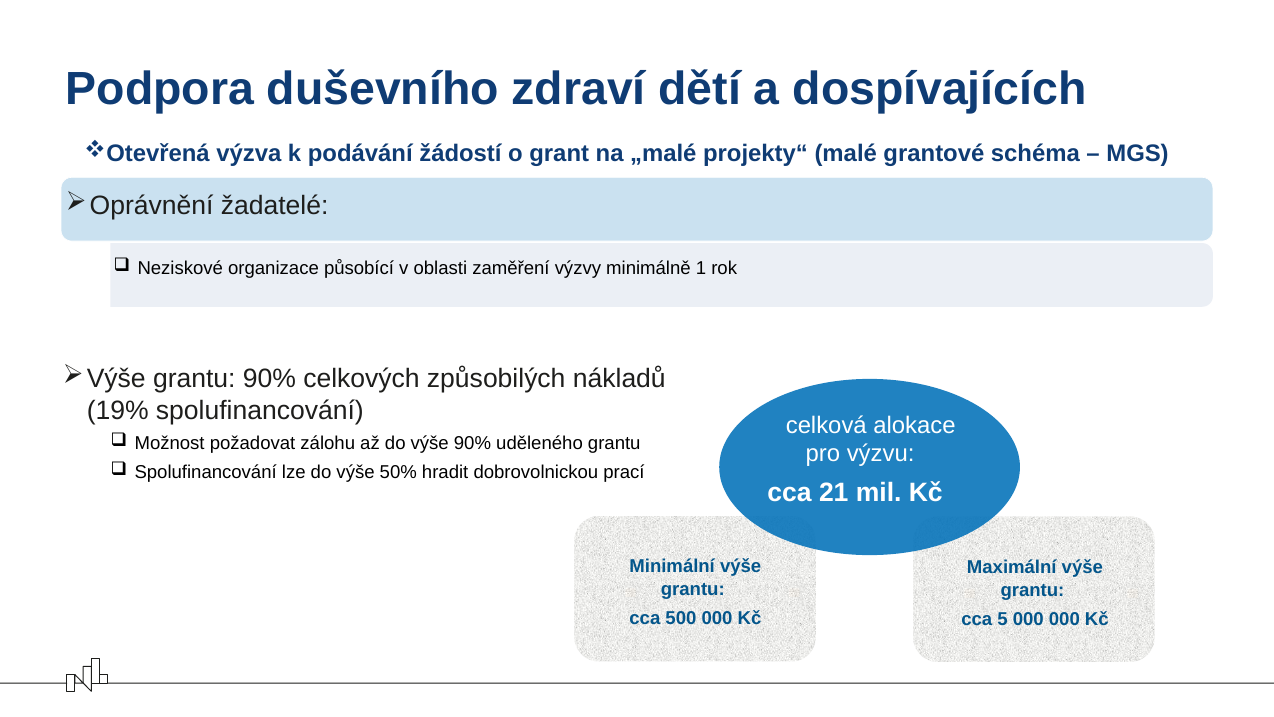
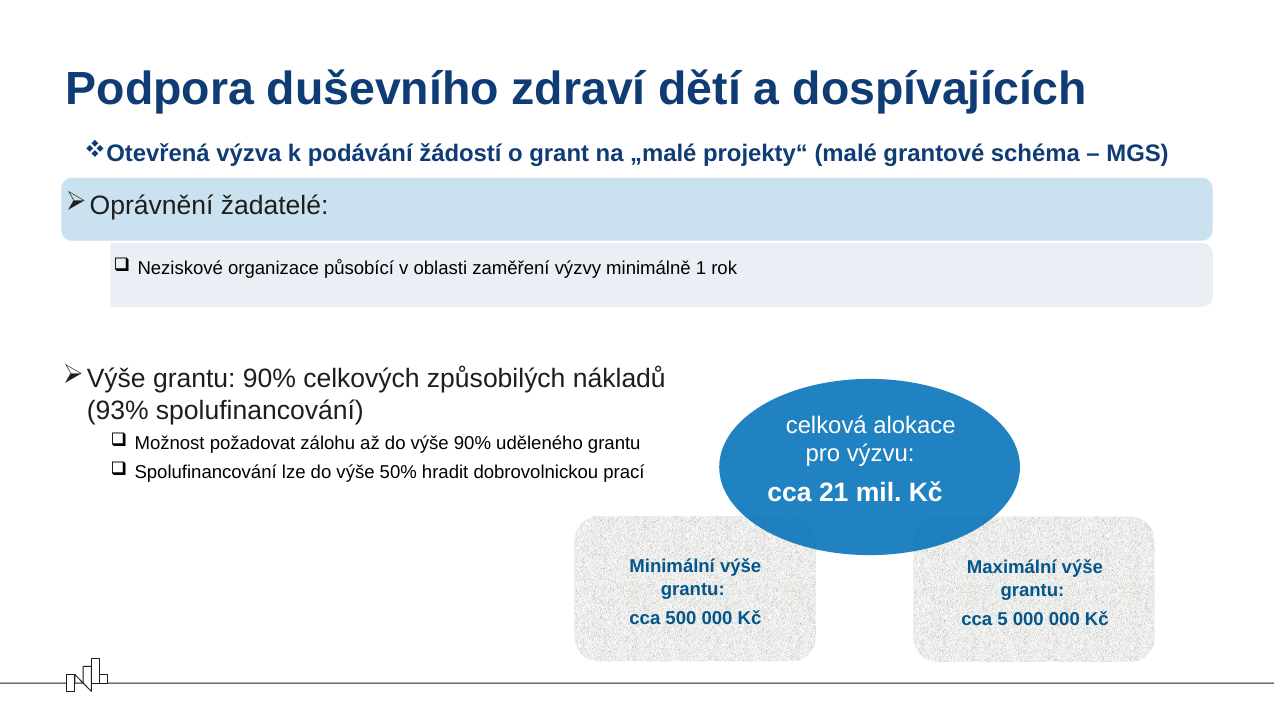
19%: 19% -> 93% (118, 410)
